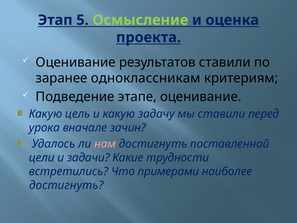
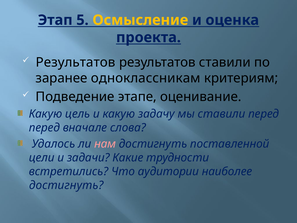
Осмысление colour: light green -> yellow (140, 20)
Оценивание: Оценивание -> Результатов (76, 62)
урока: урока -> перед (44, 128)
зачин: зачин -> слова (128, 128)
примерами: примерами -> аудитории (168, 171)
